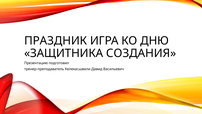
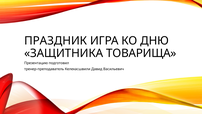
СОЗДАНИЯ: СОЗДАНИЯ -> ТОВАРИЩА (141, 53)
